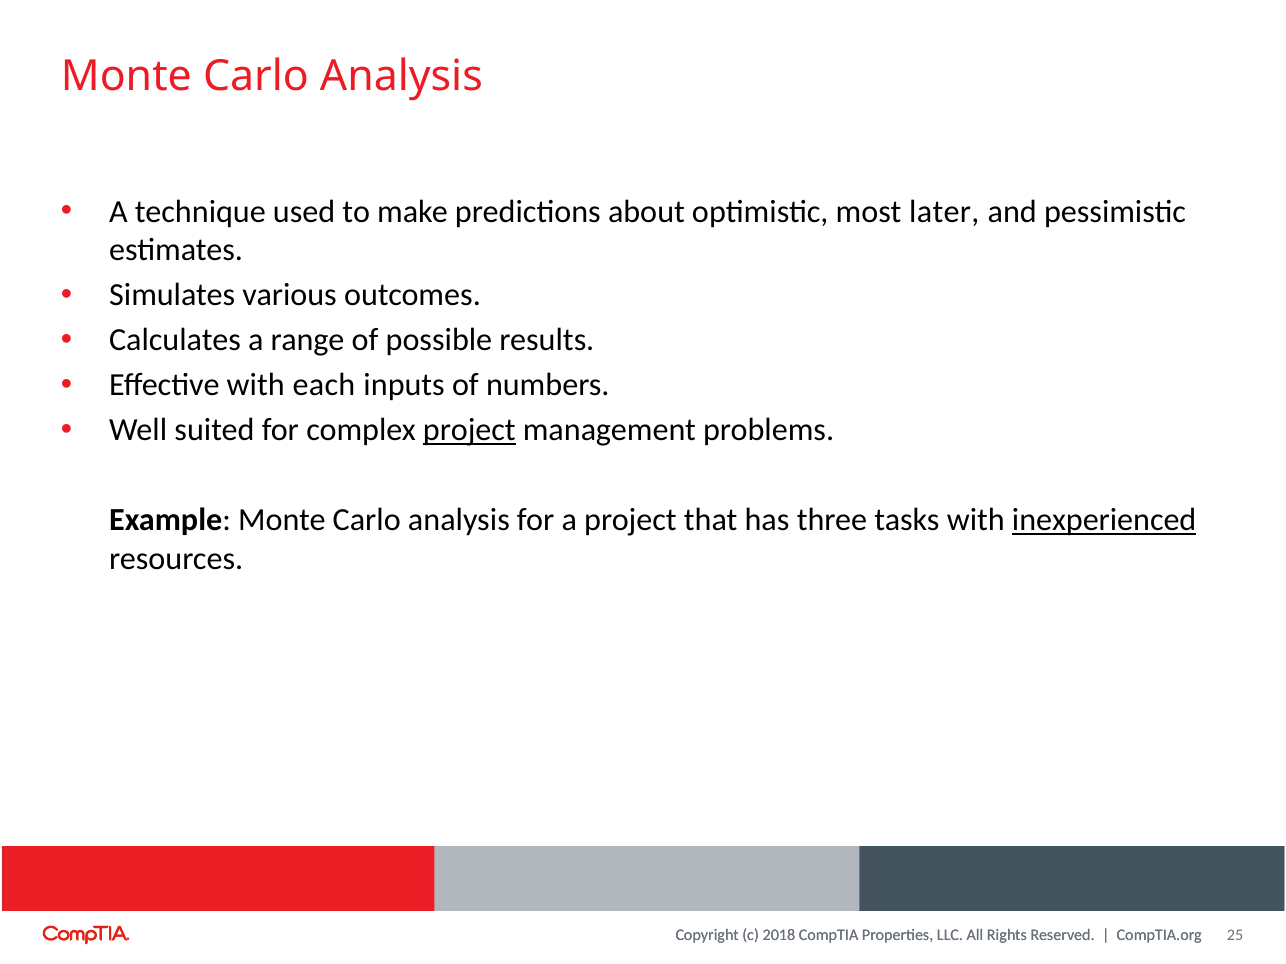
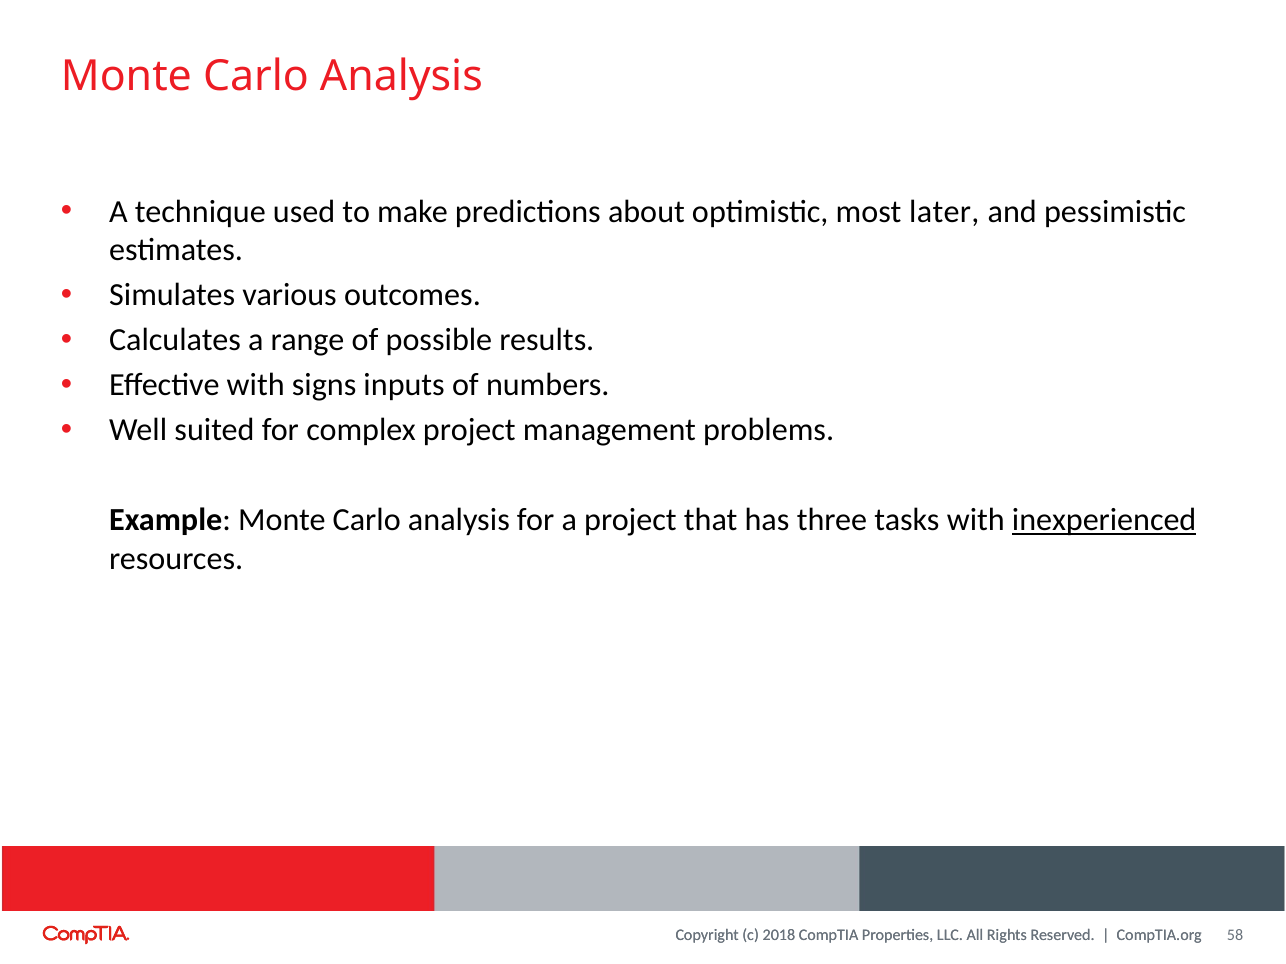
each: each -> signs (324, 385)
project underline: present -> none (469, 430)
25: 25 -> 58 (1235, 935)
